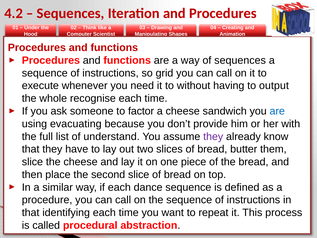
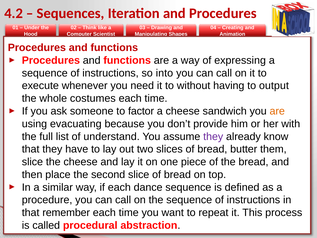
of sequences: sequences -> expressing (240, 60)
grid: grid -> into (164, 73)
recognise: recognise -> costumes (93, 98)
are colour: blue -> orange (277, 111)
identifying: identifying -> remember (66, 212)
